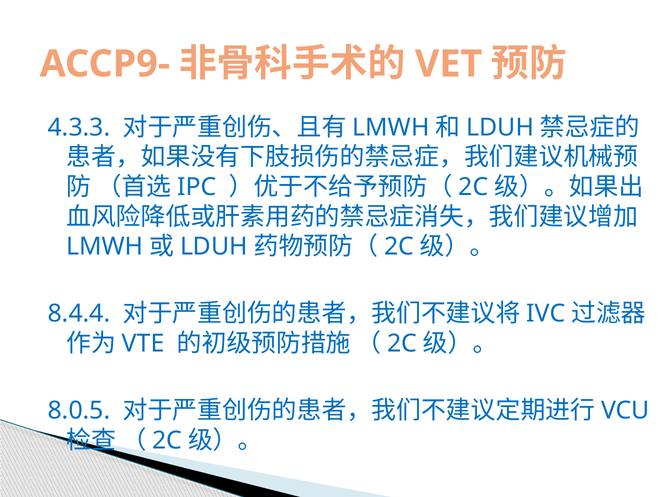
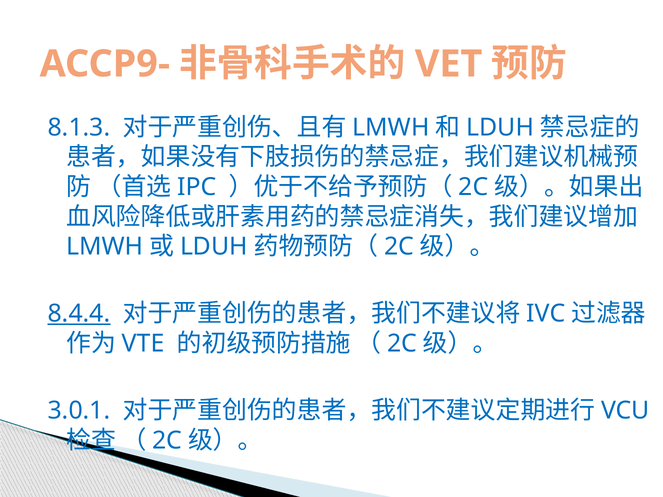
4.3.3: 4.3.3 -> 8.1.3 (79, 127)
8.4.4 underline: none -> present (79, 314)
8.0.5: 8.0.5 -> 3.0.1 (79, 411)
